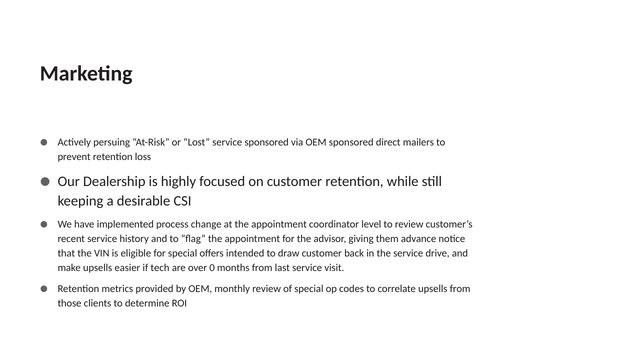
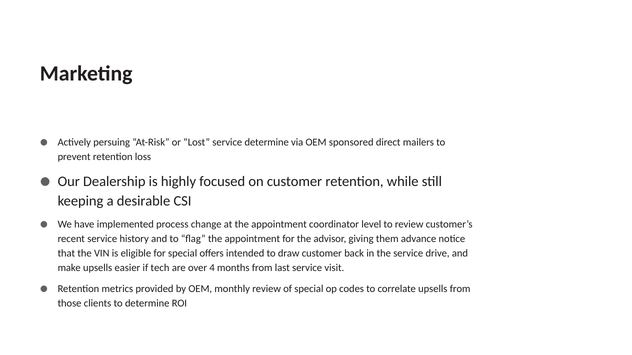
service sponsored: sponsored -> determine (267, 143)
0: 0 -> 4 (212, 268)
